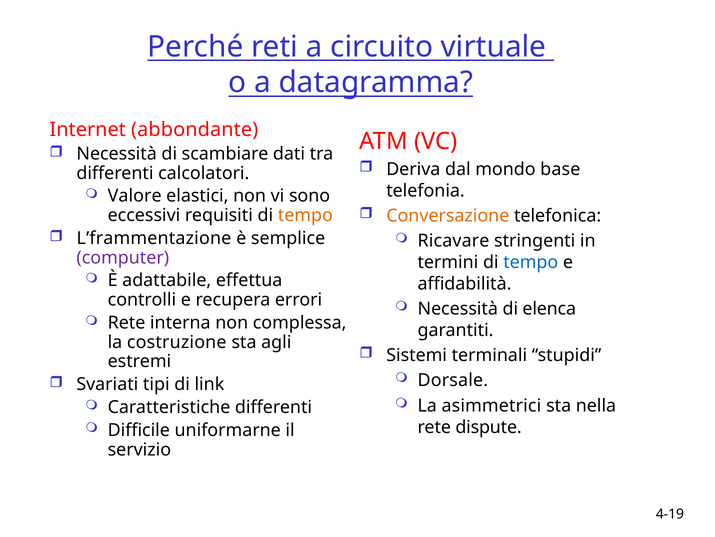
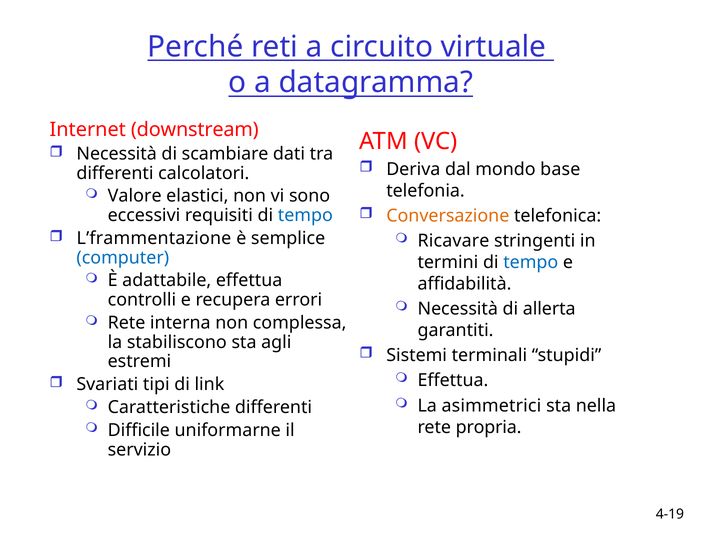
abbondante: abbondante -> downstream (195, 130)
tempo colour: orange -> blue (305, 215)
computer colour: purple -> blue (123, 257)
elenca: elenca -> allerta (549, 309)
costruzione: costruzione -> stabiliscono (177, 342)
Dorsale: Dorsale -> Effettua (453, 380)
dispute: dispute -> propria (489, 427)
